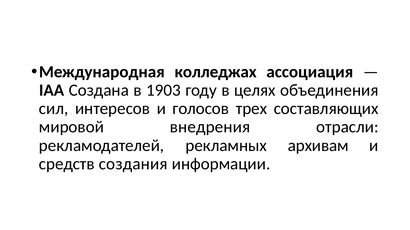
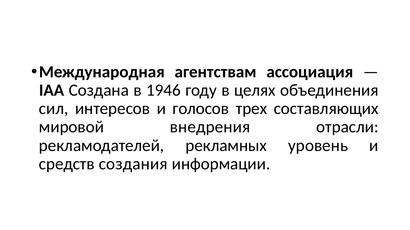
колледжах: колледжах -> агентствам (216, 72)
1903: 1903 -> 1946 (164, 90)
архивам: архивам -> уровень (318, 146)
